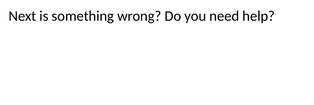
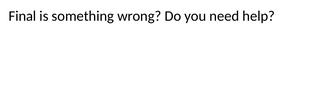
Next: Next -> Final (23, 16)
